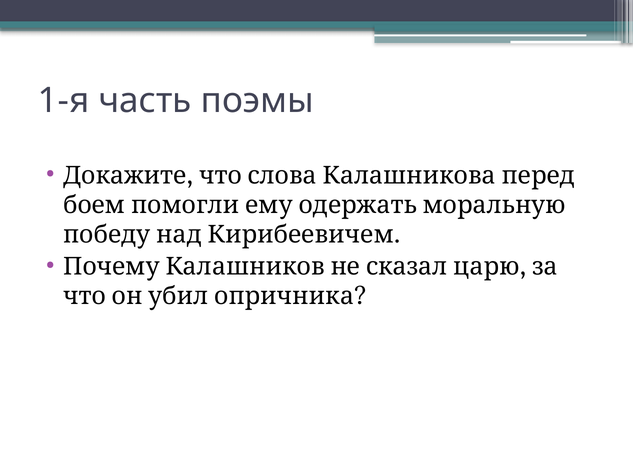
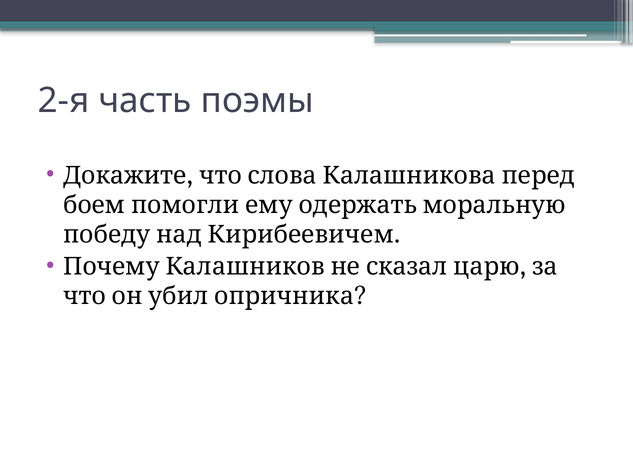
1-я: 1-я -> 2-я (64, 100)
